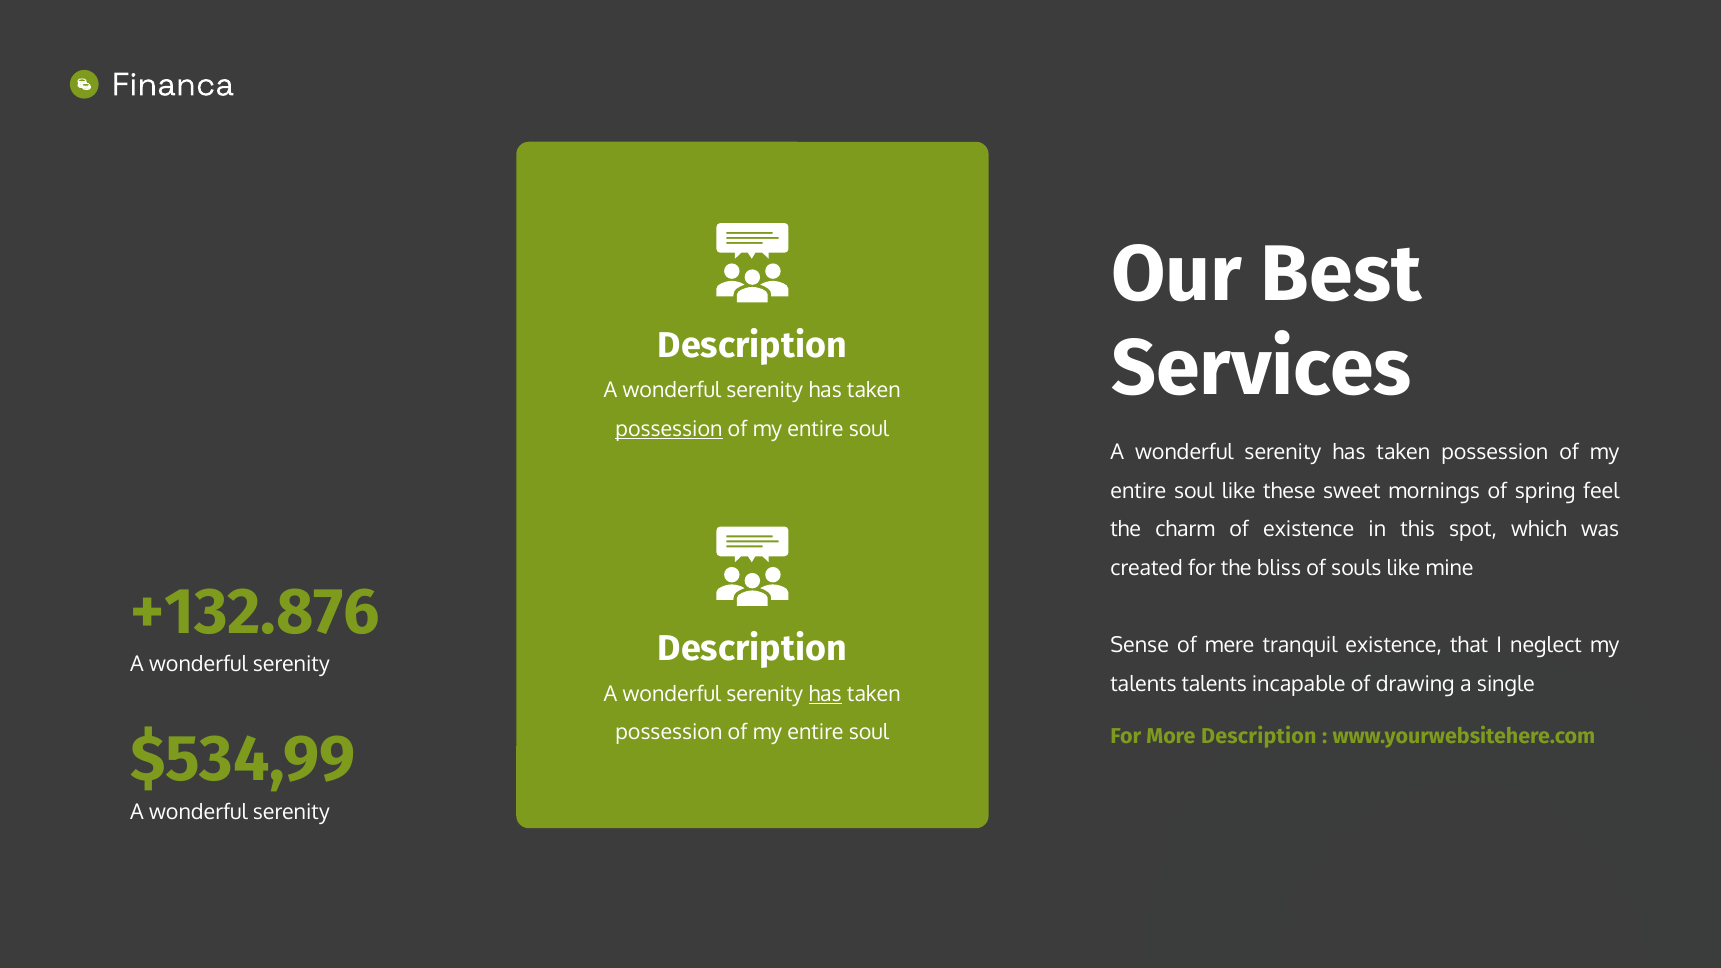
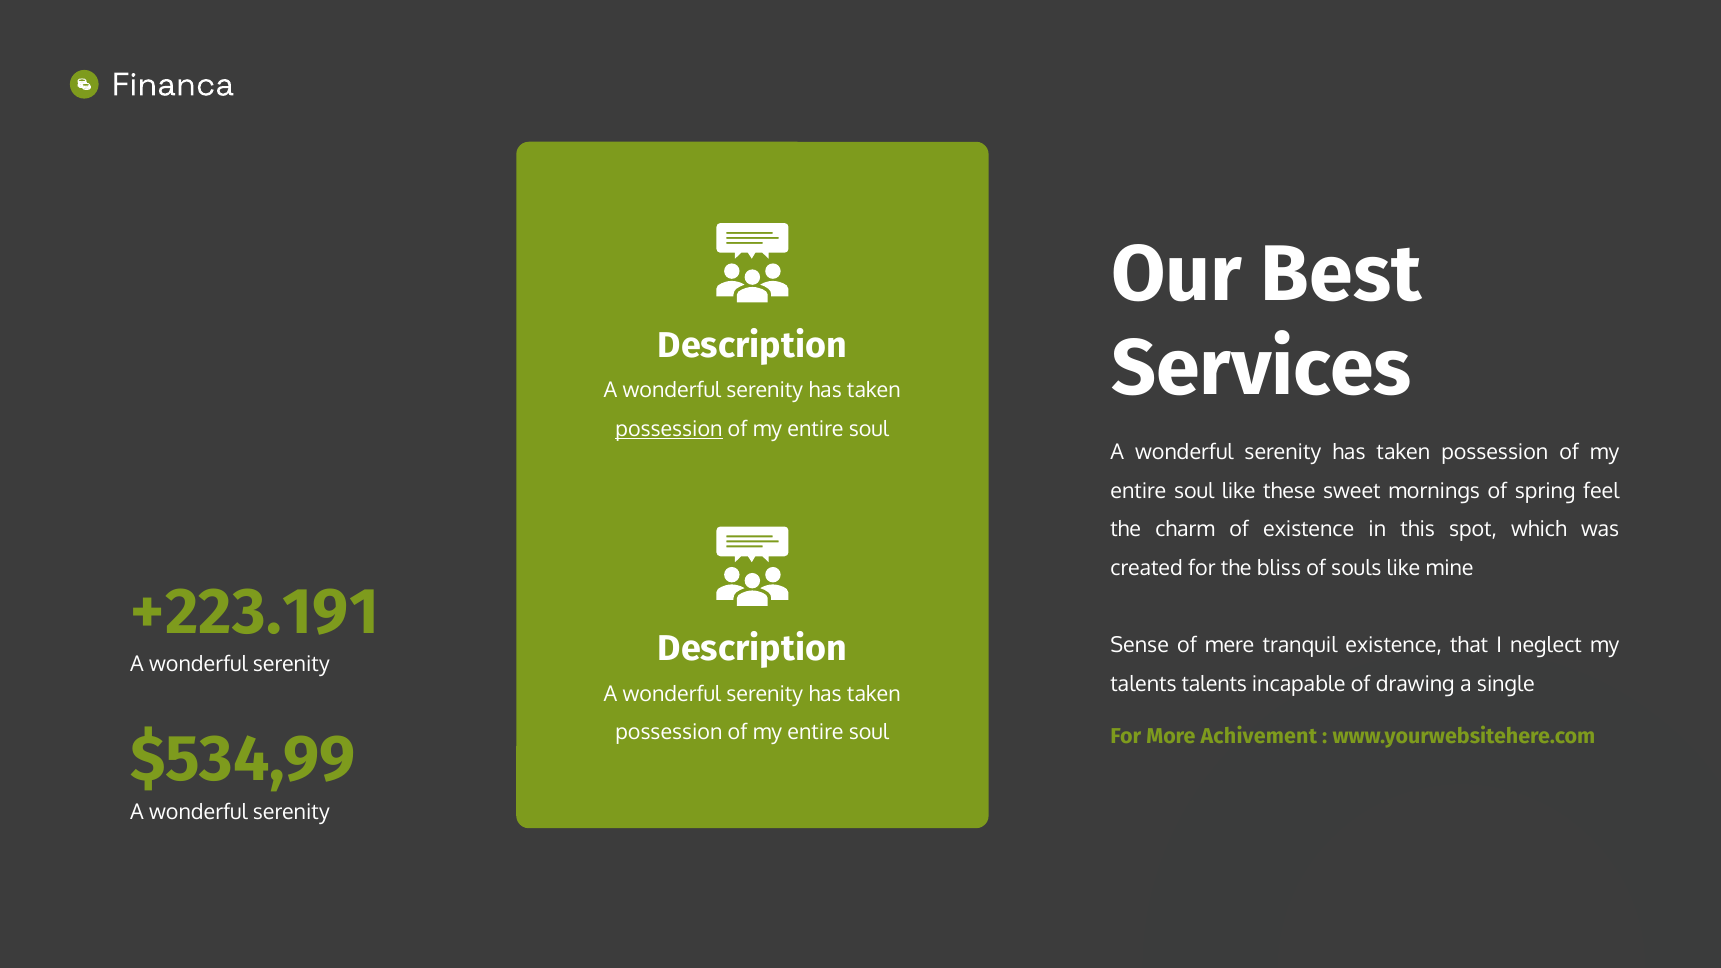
+132.876: +132.876 -> +223.191 (255, 612)
has underline: present -> none (825, 694)
More Description: Description -> Achivement (1259, 736)
